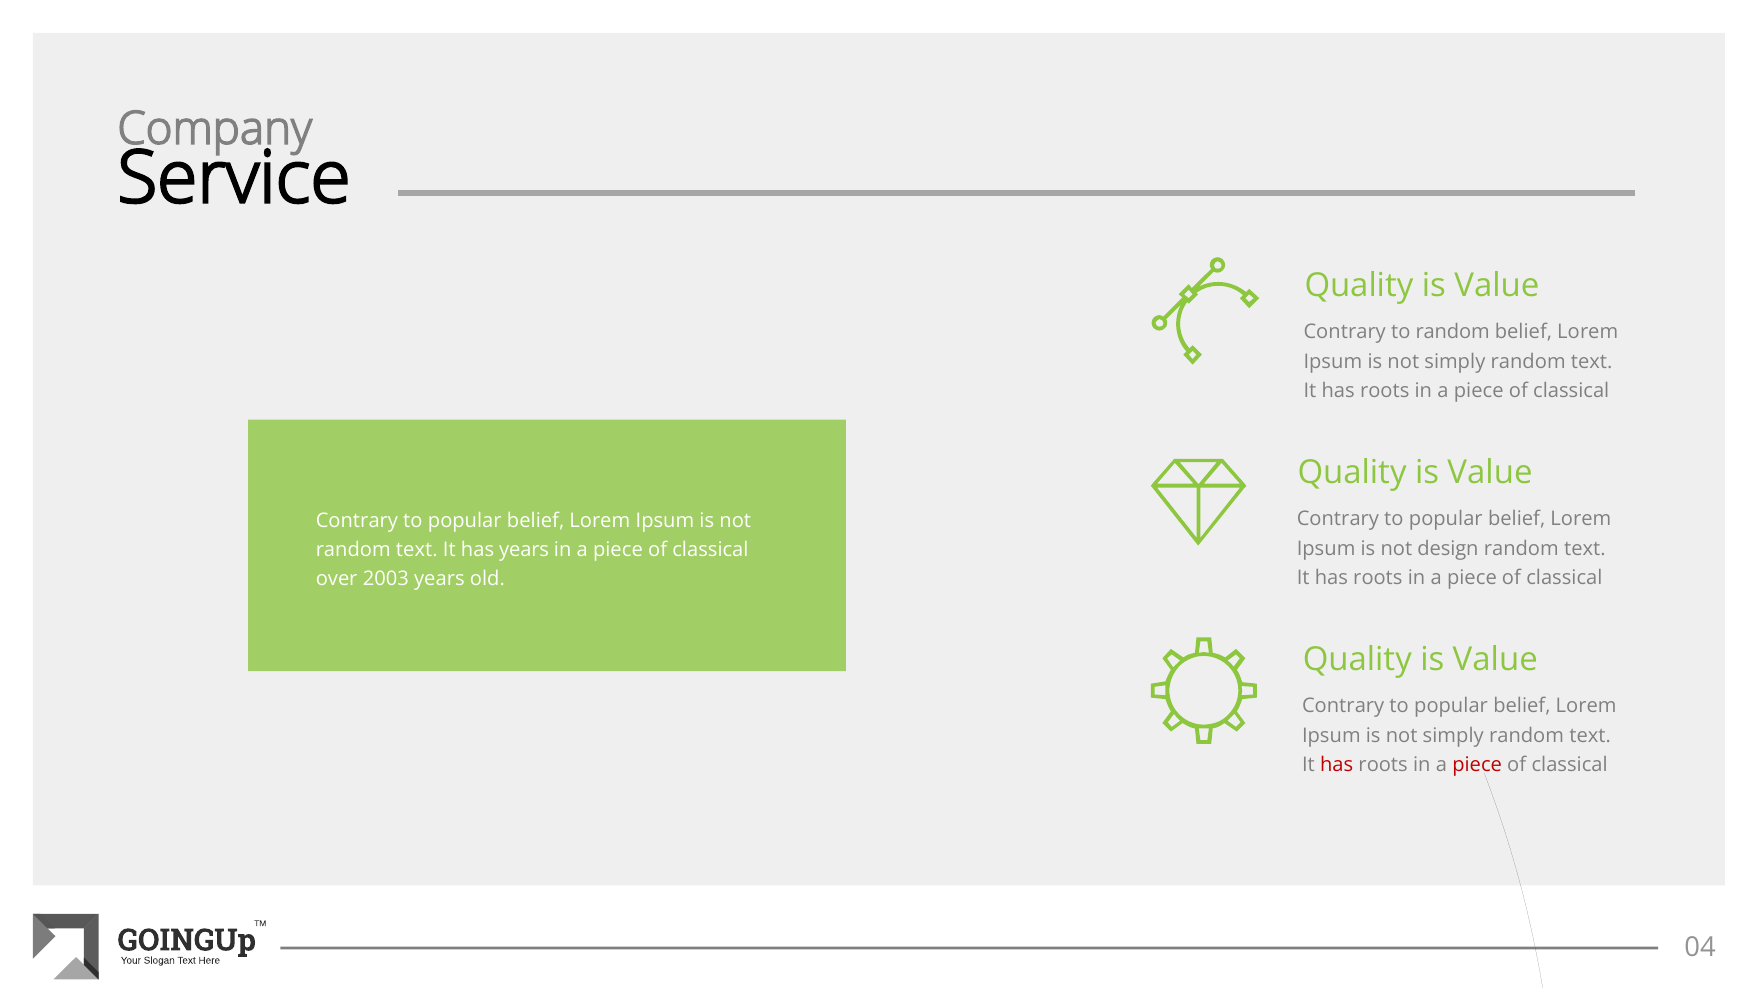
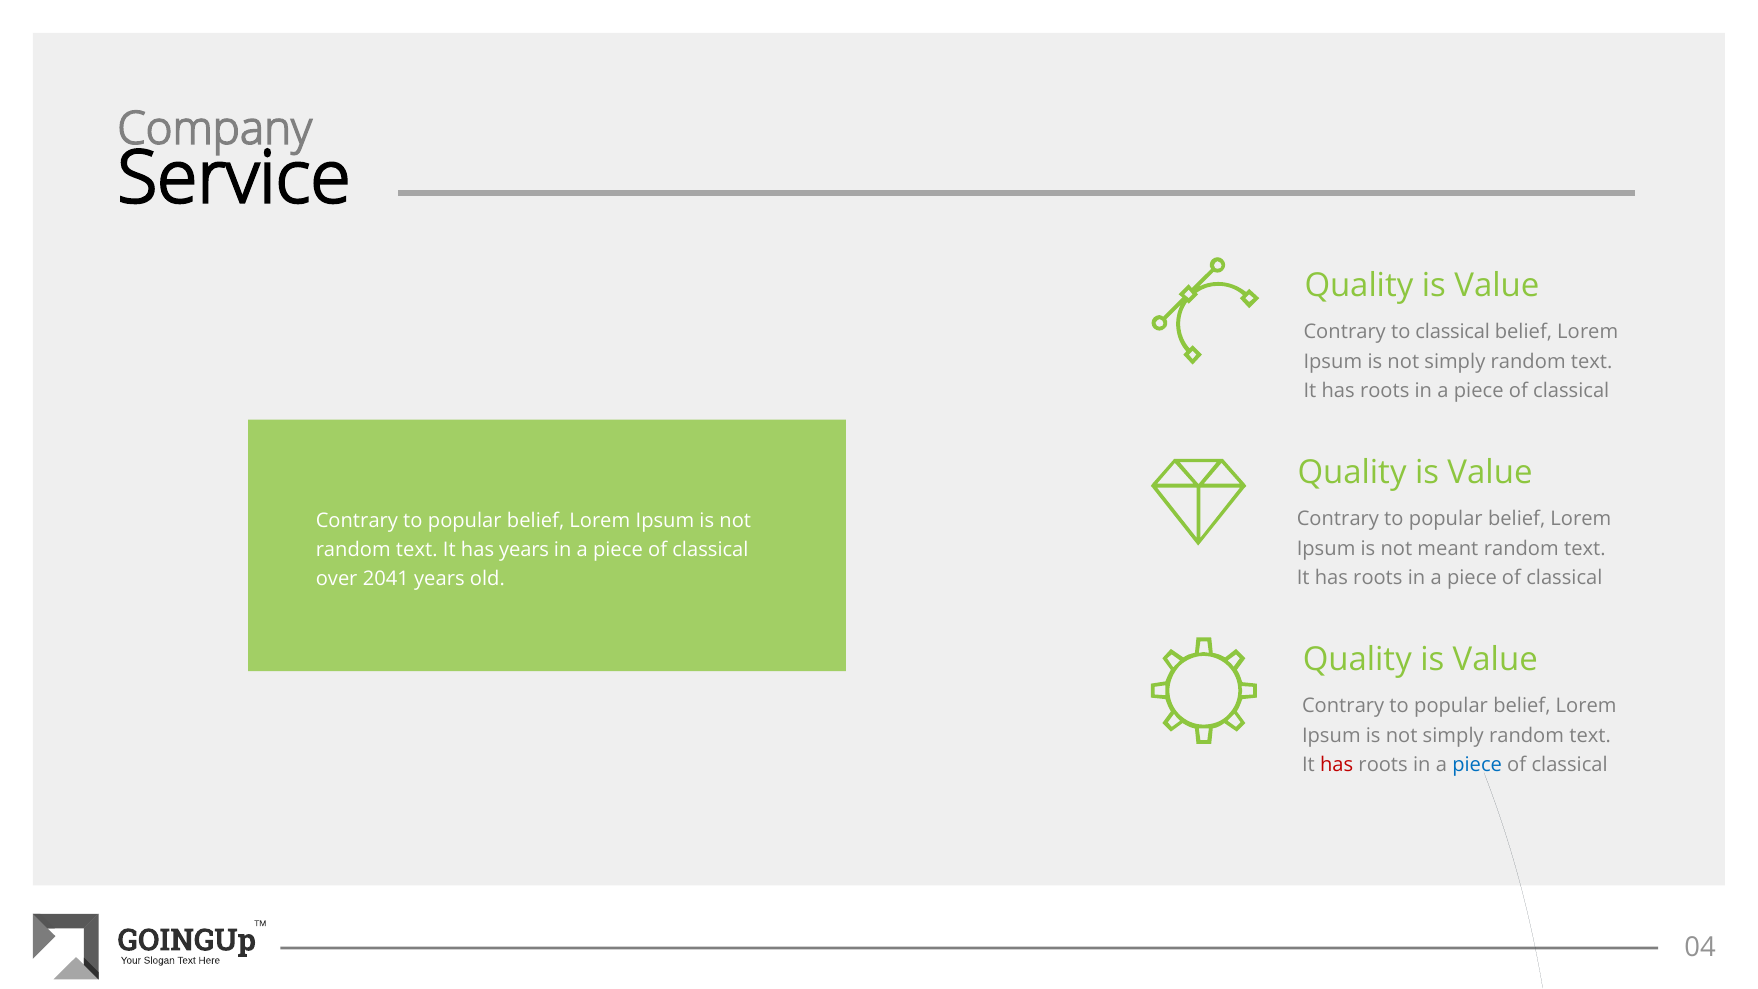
to random: random -> classical (1453, 332)
design: design -> meant (1448, 548)
2003: 2003 -> 2041 (386, 579)
piece colour: red -> blue (1477, 765)
